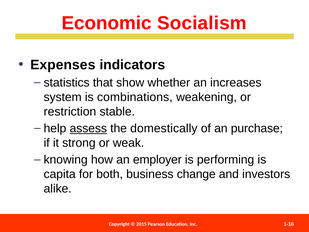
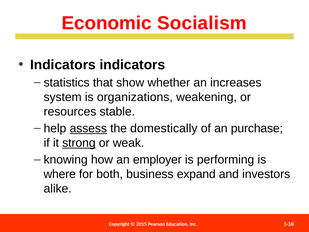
Expenses: Expenses -> Indicators (63, 65)
combinations: combinations -> organizations (135, 97)
restriction: restriction -> resources (70, 111)
strong underline: none -> present (79, 143)
capita: capita -> where (60, 174)
change: change -> expand (196, 174)
